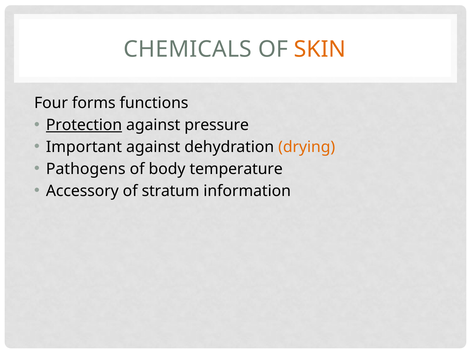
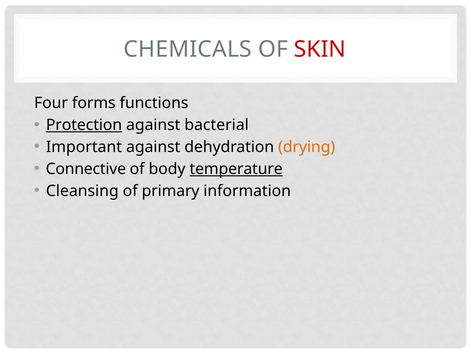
SKIN colour: orange -> red (320, 49)
pressure: pressure -> bacterial (217, 125)
Pathogens: Pathogens -> Connective (86, 169)
temperature underline: none -> present (236, 169)
Accessory: Accessory -> Cleansing (82, 191)
stratum: stratum -> primary (171, 191)
